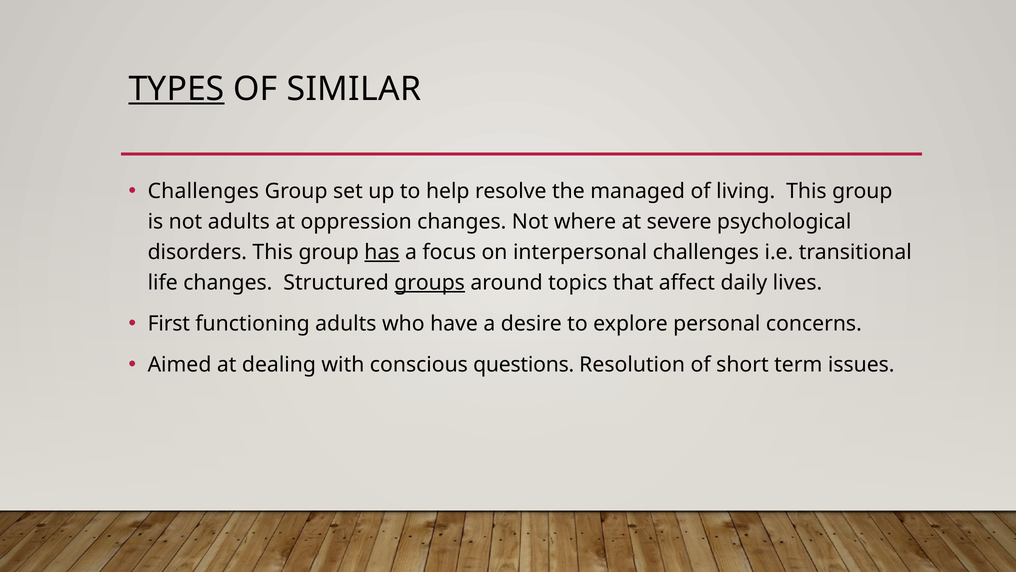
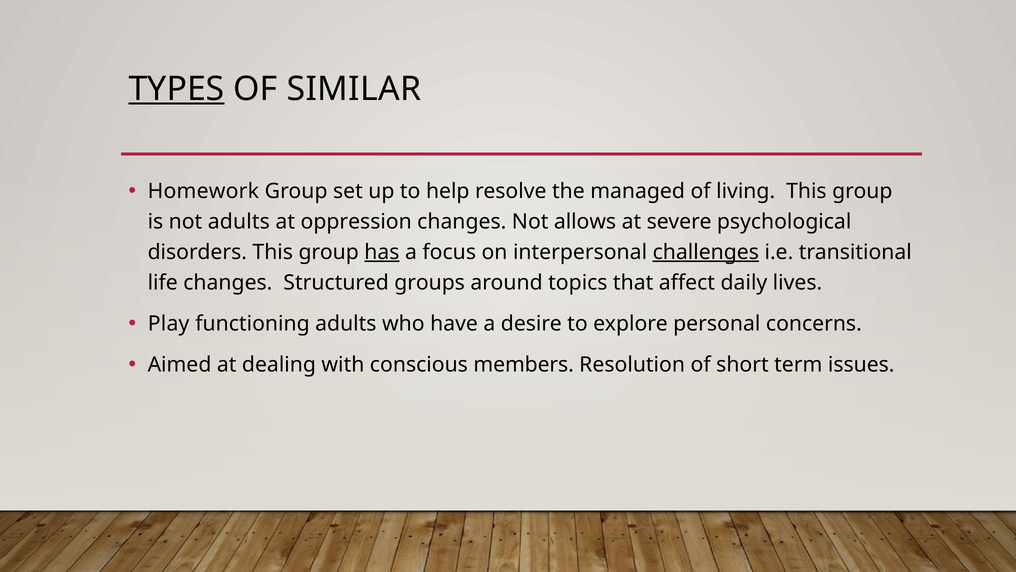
Challenges: Challenges -> Homework (203, 191)
where: where -> allows (585, 222)
challenges underline: none -> present (706, 252)
groups underline: present -> none (430, 282)
First: First -> Play (169, 324)
questions: questions -> members (524, 365)
